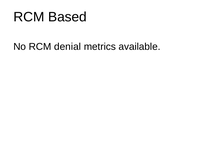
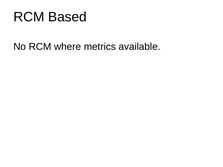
denial: denial -> where (68, 47)
